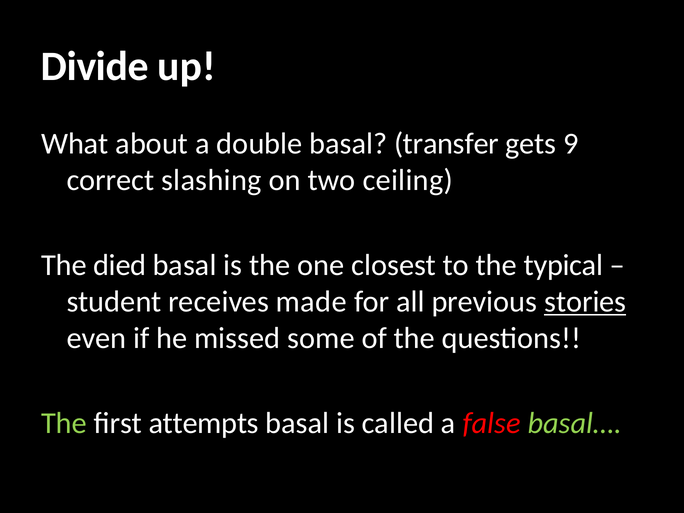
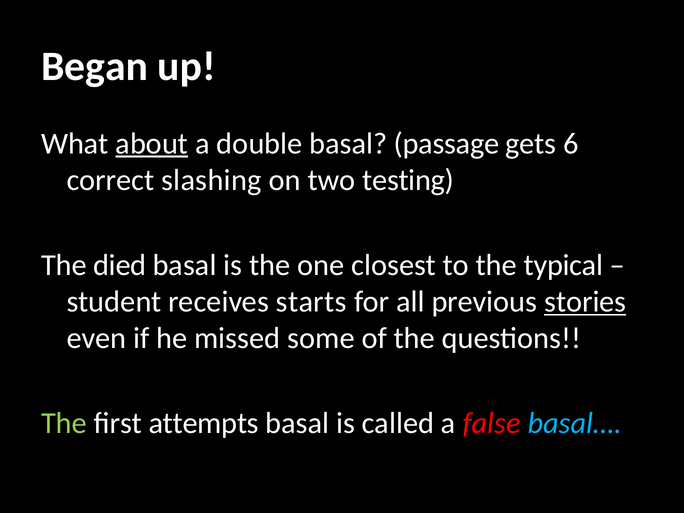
Divide: Divide -> Began (95, 66)
about underline: none -> present (152, 143)
transfer: transfer -> passage (446, 143)
9: 9 -> 6 (571, 143)
ceiling: ceiling -> testing (408, 180)
made: made -> starts (311, 302)
basal… colour: light green -> light blue (575, 423)
